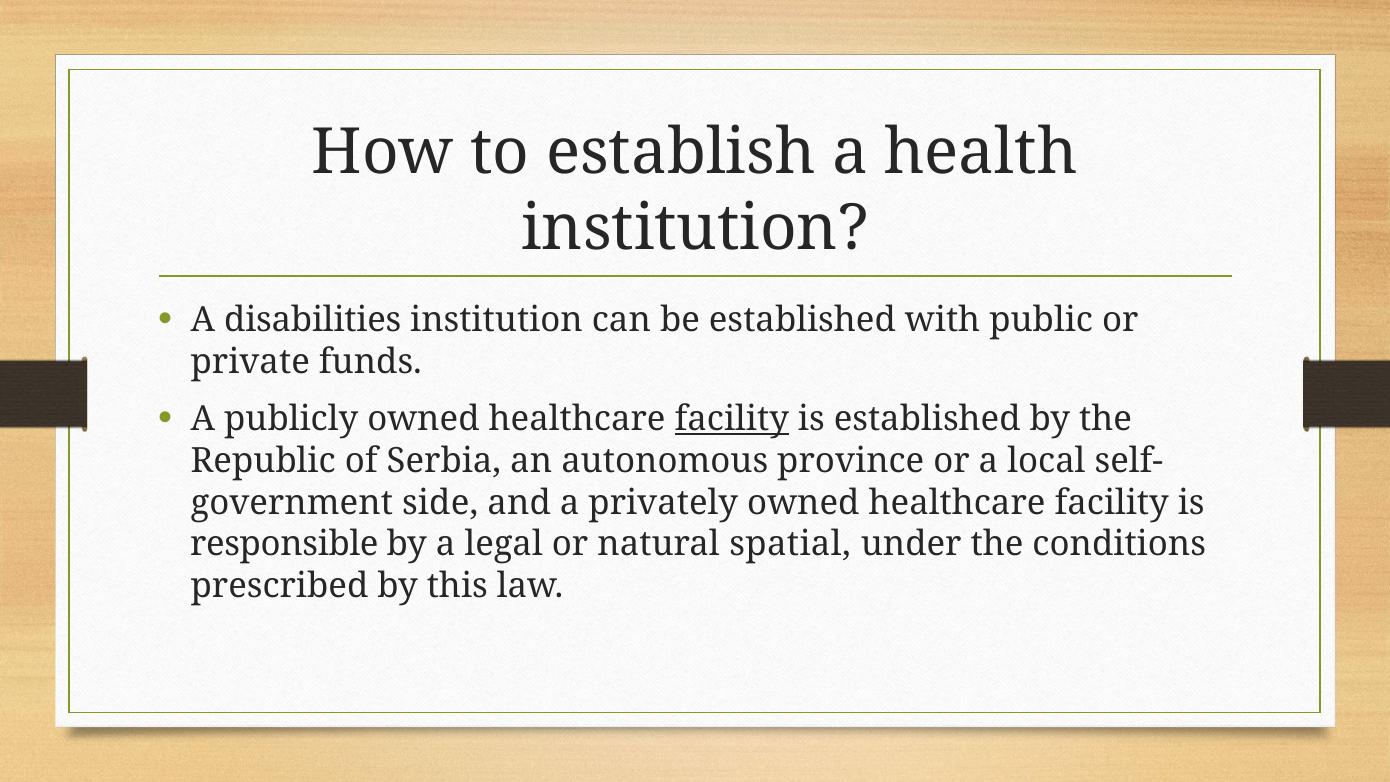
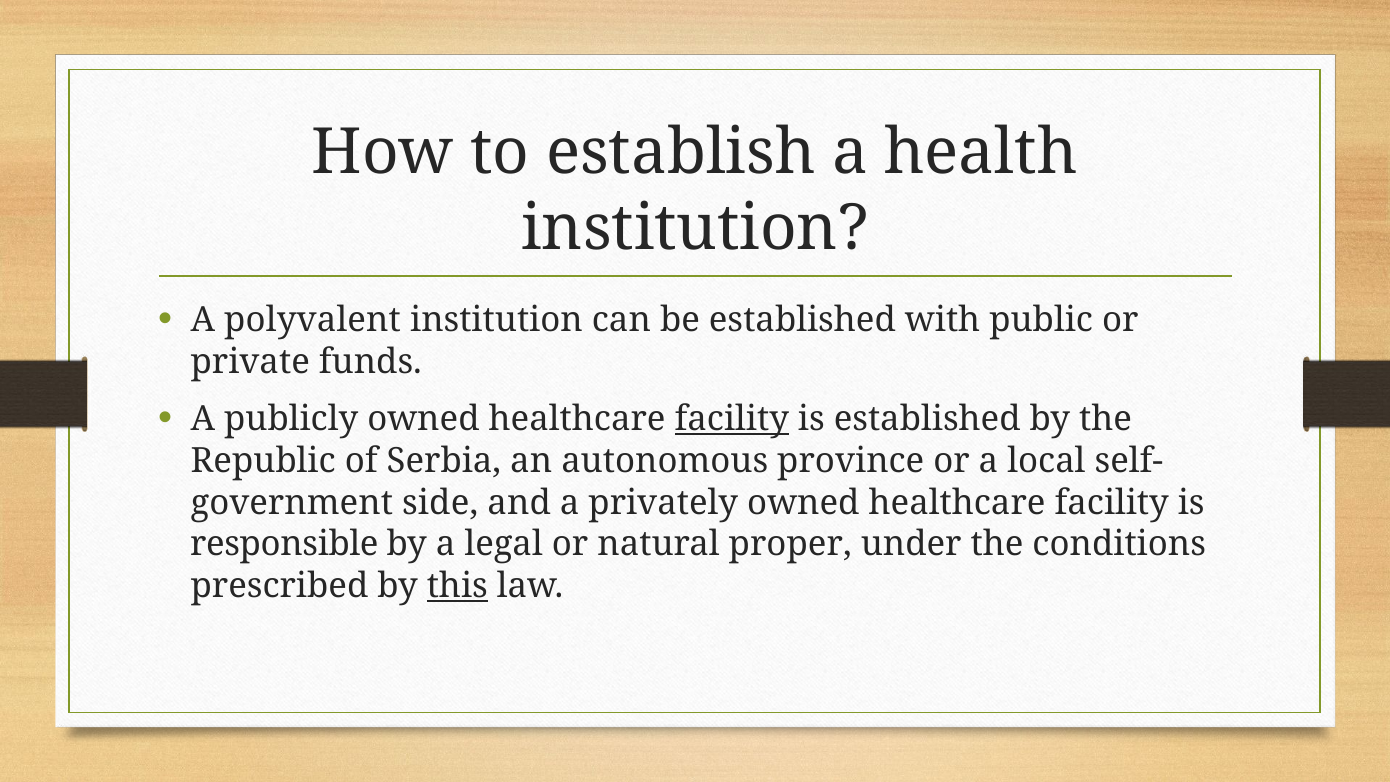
disabilities: disabilities -> polyvalent (313, 320)
spatial: spatial -> proper (790, 544)
this underline: none -> present (457, 586)
